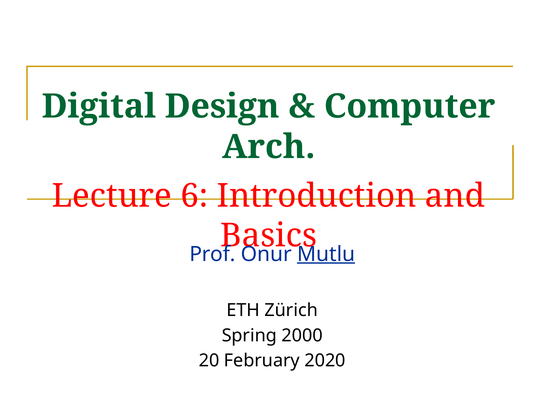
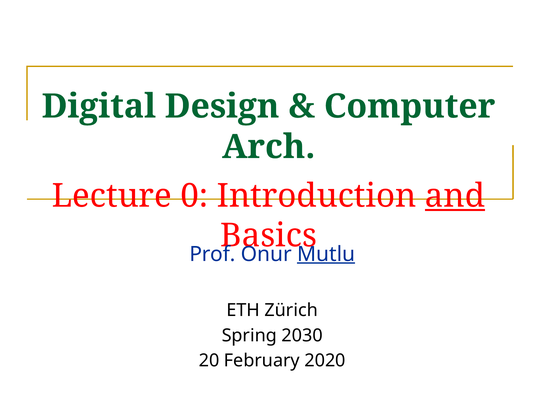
6: 6 -> 0 (194, 196)
and underline: none -> present (455, 196)
2000: 2000 -> 2030 (302, 335)
